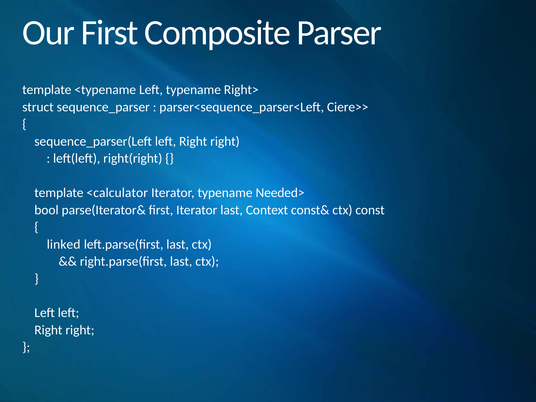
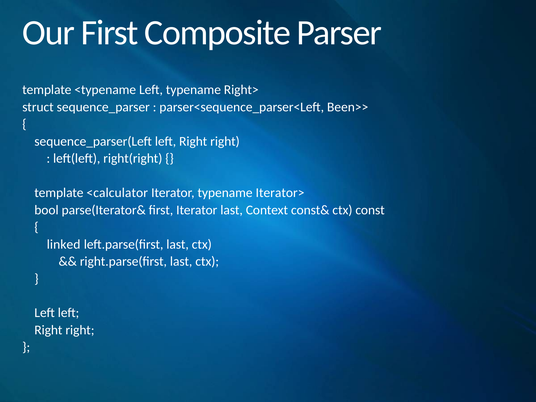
Ciere>>: Ciere>> -> Been>> (348, 107)
Needed>: Needed> -> Iterator> (280, 193)
